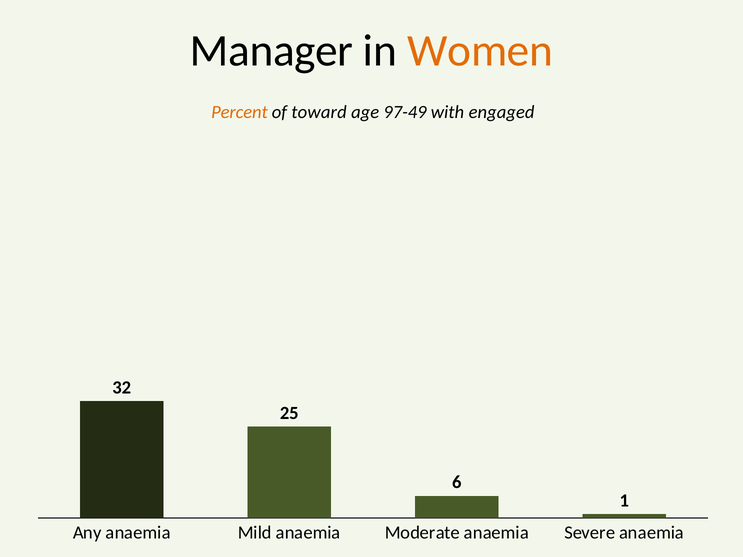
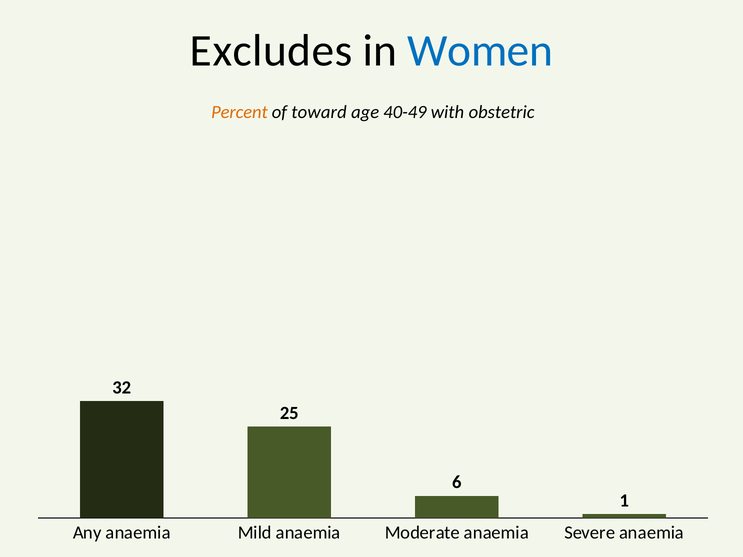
Manager: Manager -> Excludes (271, 51)
Women colour: orange -> blue (480, 51)
97-49: 97-49 -> 40-49 (405, 112)
engaged: engaged -> obstetric (502, 112)
